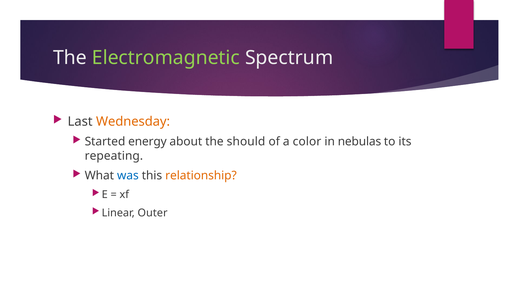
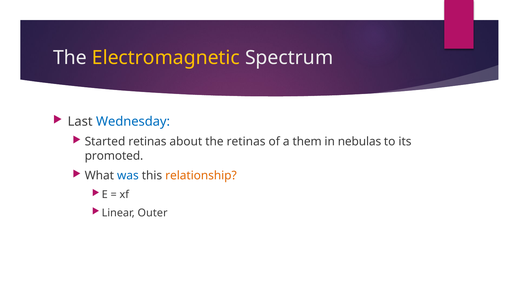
Electromagnetic colour: light green -> yellow (166, 58)
Wednesday colour: orange -> blue (133, 121)
Started energy: energy -> retinas (147, 142)
the should: should -> retinas (246, 142)
color: color -> them (307, 142)
repeating: repeating -> promoted (114, 156)
